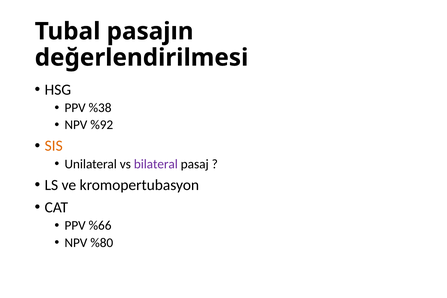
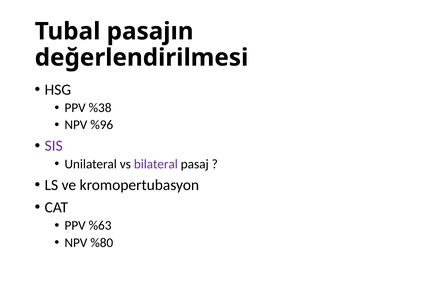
%92: %92 -> %96 (102, 125)
SIS colour: orange -> purple (54, 146)
%66: %66 -> %63 (100, 226)
